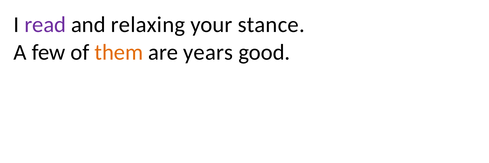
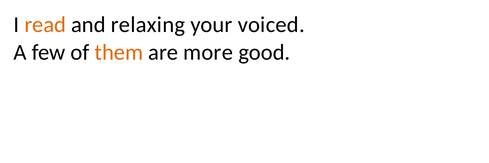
read colour: purple -> orange (45, 25)
stance: stance -> voiced (271, 25)
years: years -> more (208, 52)
